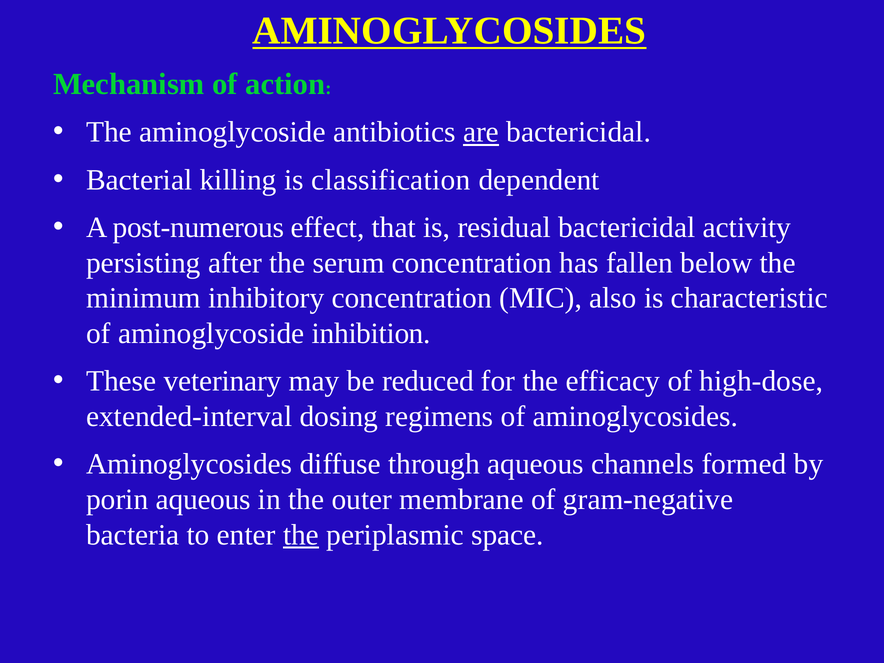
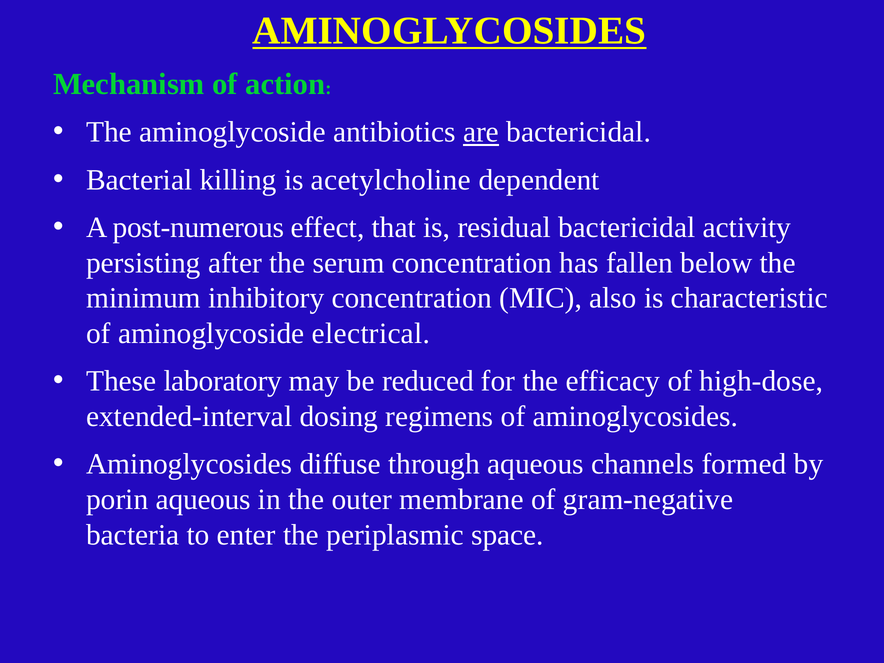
classification: classification -> acetylcholine (391, 180)
inhibition: inhibition -> electrical (371, 334)
veterinary: veterinary -> laboratory (223, 381)
the underline: present -> none (301, 535)
